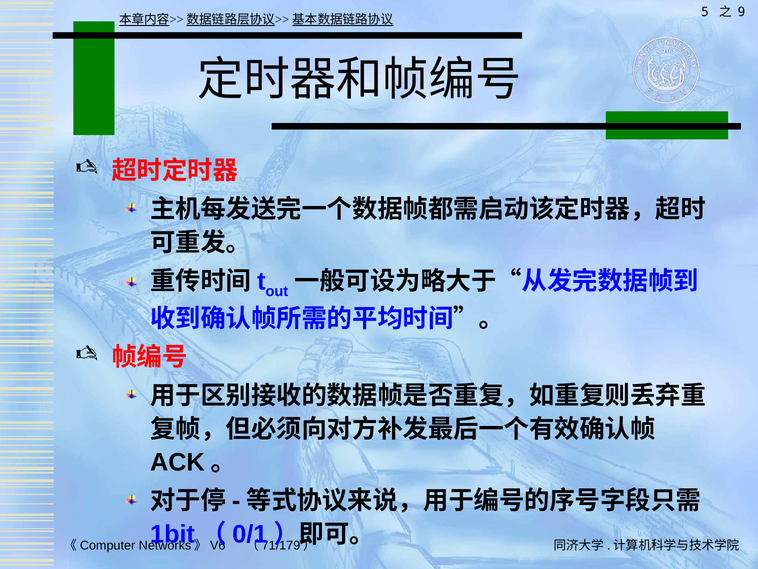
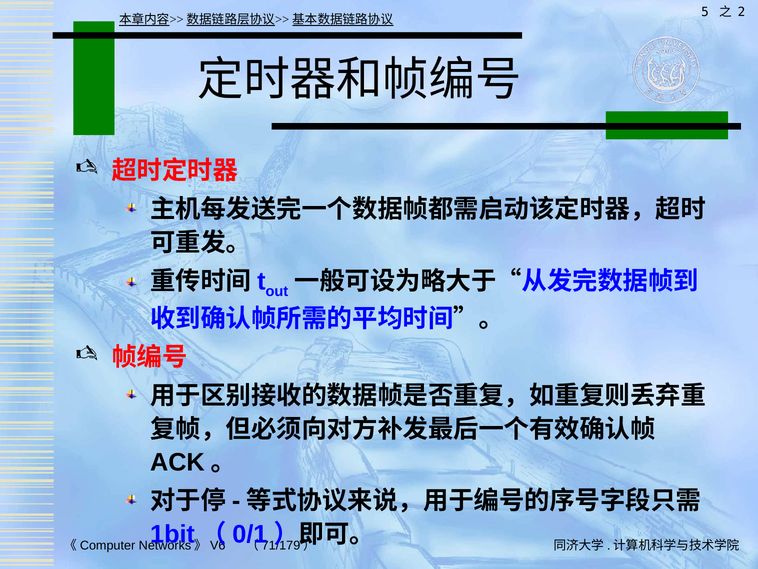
9: 9 -> 2 (742, 12)
